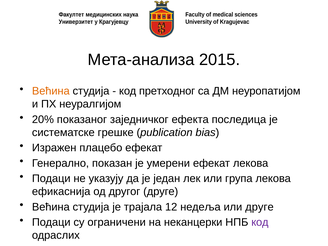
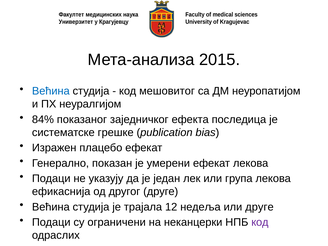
Већина colour: orange -> blue (51, 91)
претходног: претходног -> мешовитог (167, 91)
20%: 20% -> 84% (43, 119)
